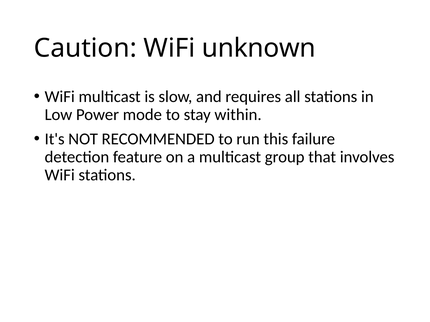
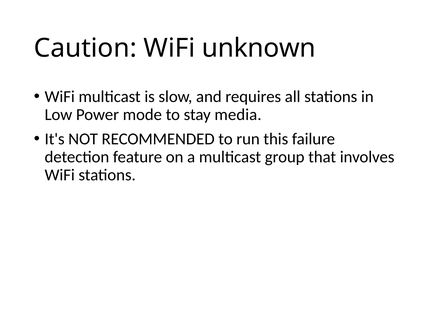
within: within -> media (238, 115)
